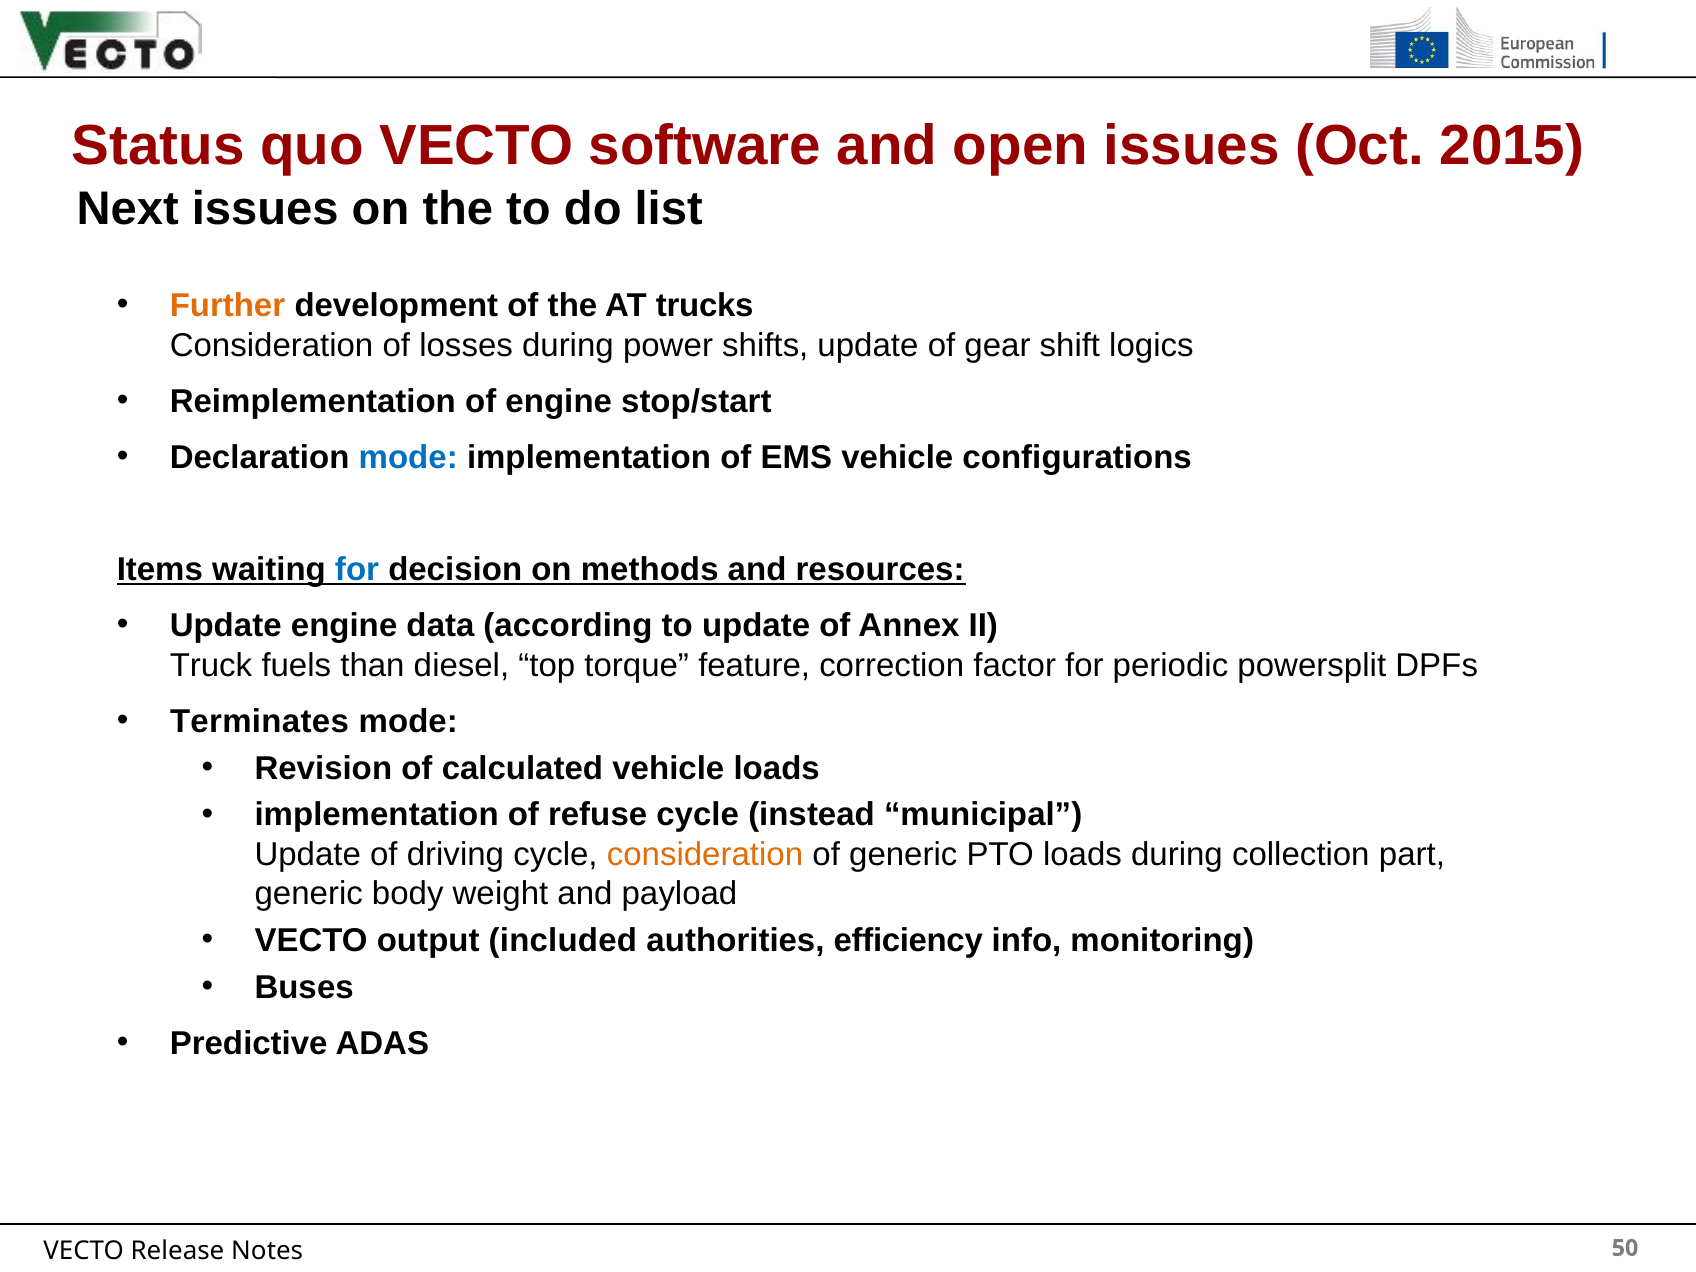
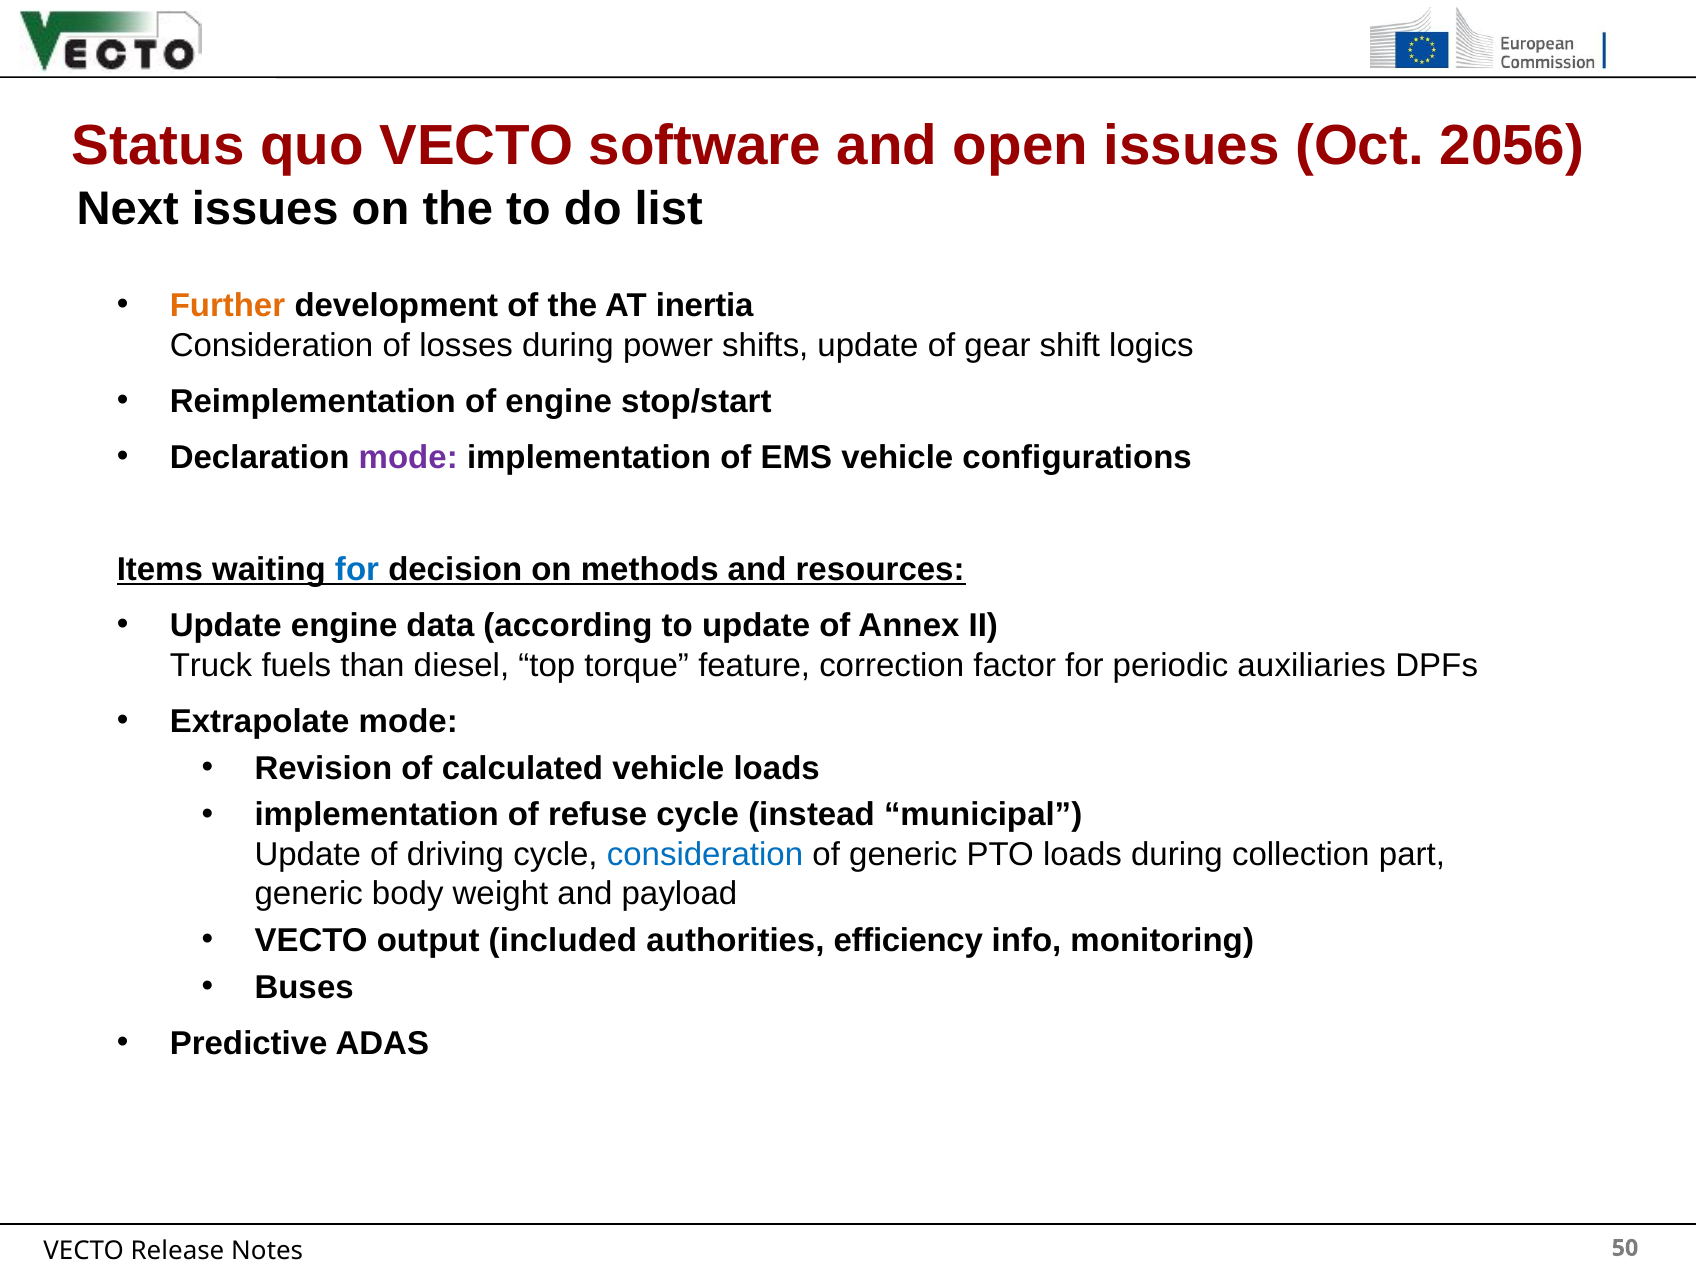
2015: 2015 -> 2056 (1512, 146)
trucks: trucks -> inertia (705, 306)
mode colour: blue -> purple (408, 458)
powersplit: powersplit -> auxiliaries (1312, 665)
Terminates: Terminates -> Extrapolate (260, 722)
consideration colour: orange -> blue (705, 854)
